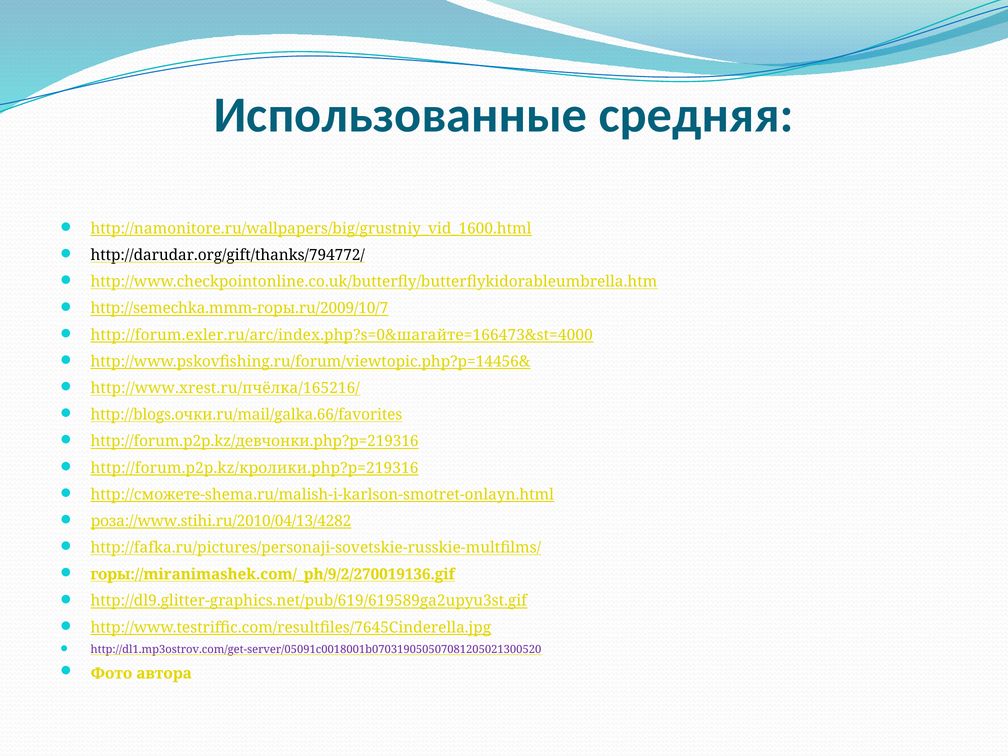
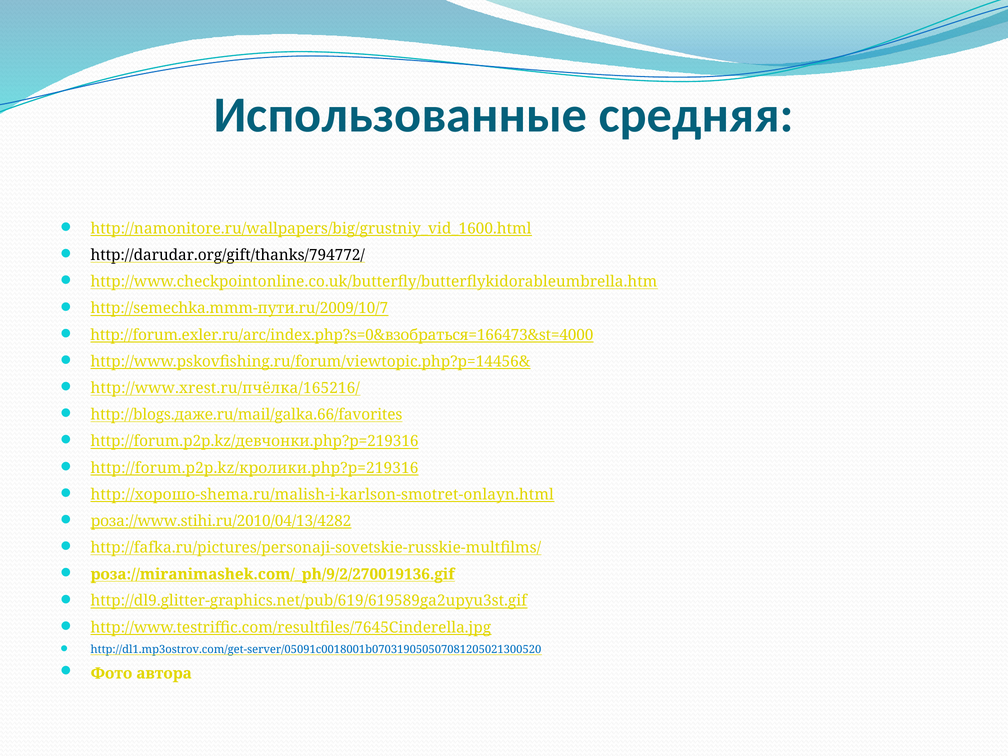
http://semechka.mmm-горы.ru/2009/10/7: http://semechka.mmm-горы.ru/2009/10/7 -> http://semechka.mmm-пути.ru/2009/10/7 (239, 308)
http://forum.exler.ru/arc/index.php?s=0&шагайте=166473&st=4000: http://forum.exler.ru/arc/index.php?s=0&шагайте=166473&st=4000 -> http://forum.exler.ru/arc/index.php?s=0&взобраться=166473&st=4000 (342, 335)
http://blogs.очки.ru/mail/galka.66/favorites: http://blogs.очки.ru/mail/galka.66/favorites -> http://blogs.даже.ru/mail/galka.66/favorites (246, 415)
http://сможете-shema.ru/malish-i-karlson-smotret-onlayn.html: http://сможете-shema.ru/malish-i-karlson-smotret-onlayn.html -> http://хорошо-shema.ru/malish-i-karlson-smotret-onlayn.html (322, 495)
горы://miranimashek.com/_ph/9/2/270019136.gif: горы://miranimashek.com/_ph/9/2/270019136.gif -> роза://miranimashek.com/_ph/9/2/270019136.gif (273, 574)
http://dl1.mp3ostrov.com/get-server/05091c0018001b070319050507081205021300520 colour: purple -> blue (316, 650)
